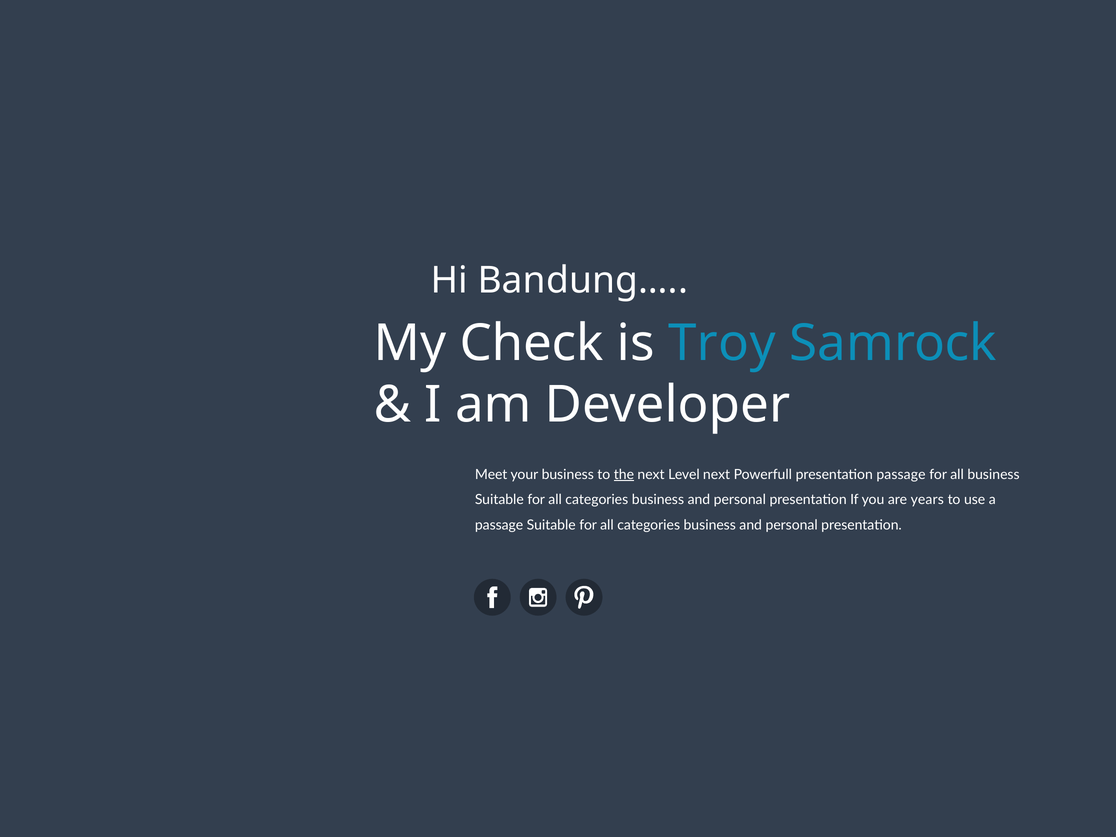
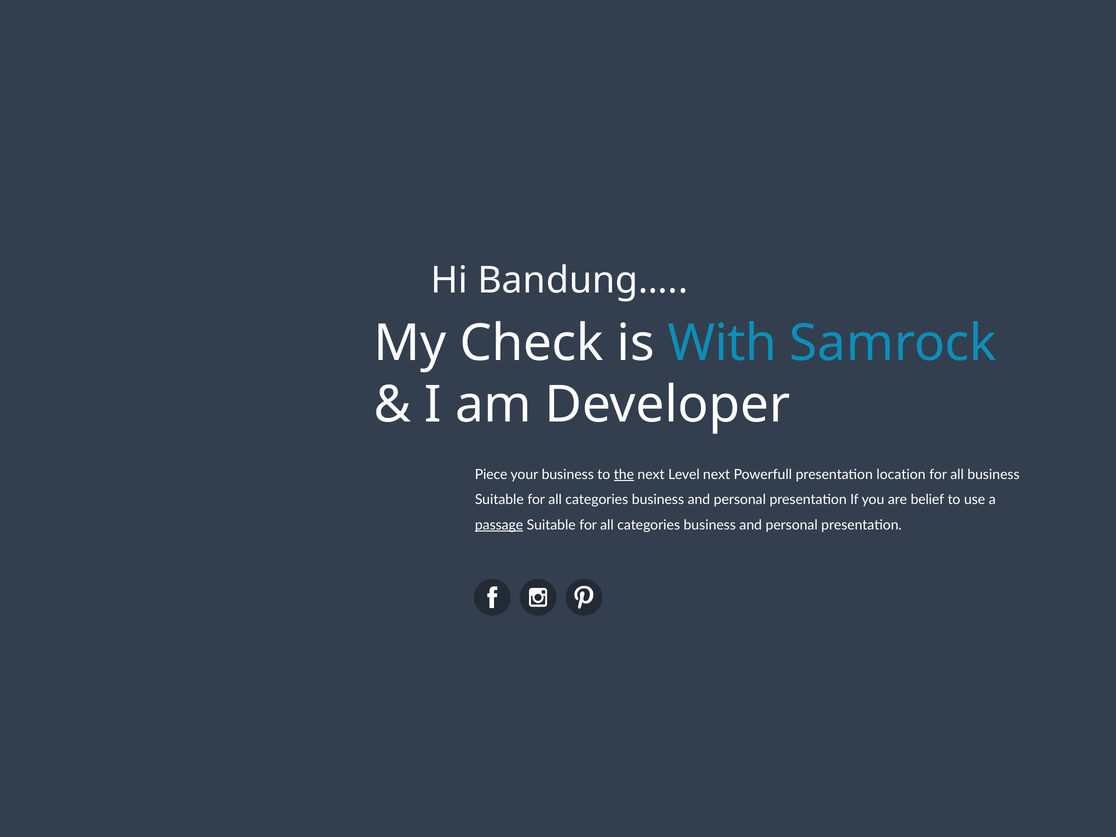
Troy: Troy -> With (722, 344)
Meet: Meet -> Piece (491, 475)
presentation passage: passage -> location (901, 475)
years: years -> belief (927, 500)
passage underline: none -> present (499, 525)
